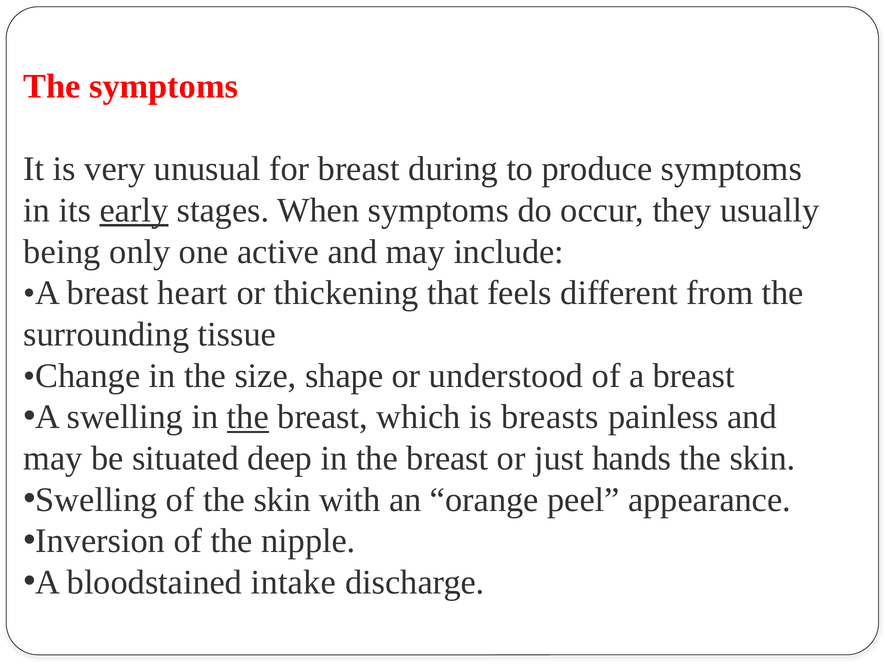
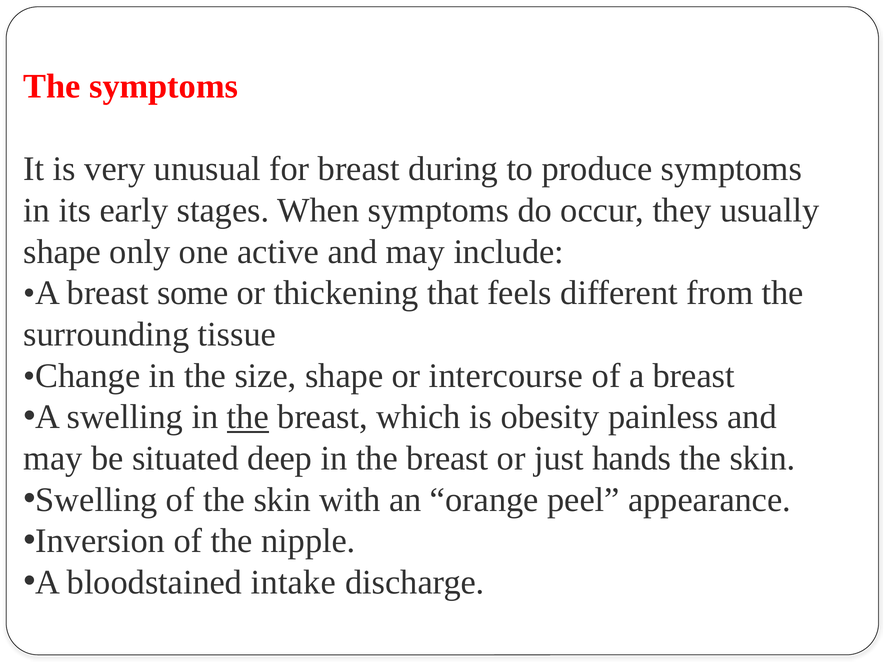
early underline: present -> none (134, 210)
being: being -> shape (62, 252)
heart: heart -> some (193, 293)
understood: understood -> intercourse (506, 376)
breasts: breasts -> obesity (550, 417)
